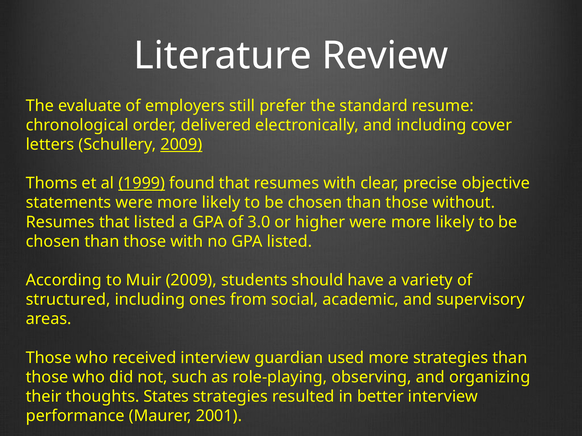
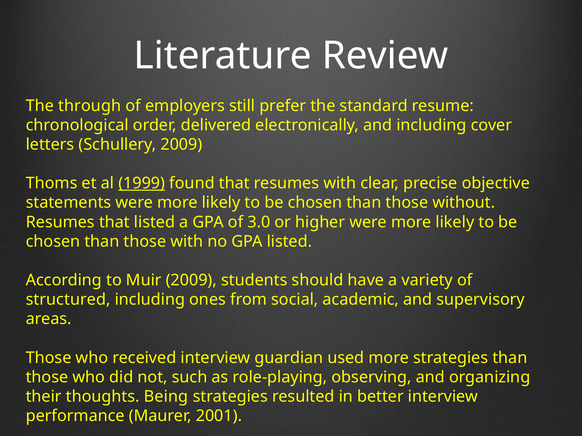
evaluate: evaluate -> through (90, 106)
2009 underline: present -> none (181, 145)
States: States -> Being (166, 397)
